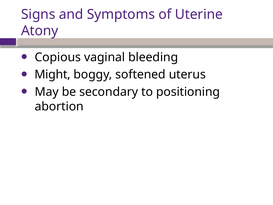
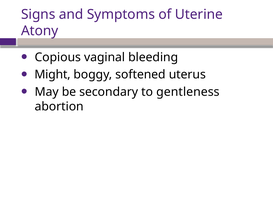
positioning: positioning -> gentleness (188, 92)
